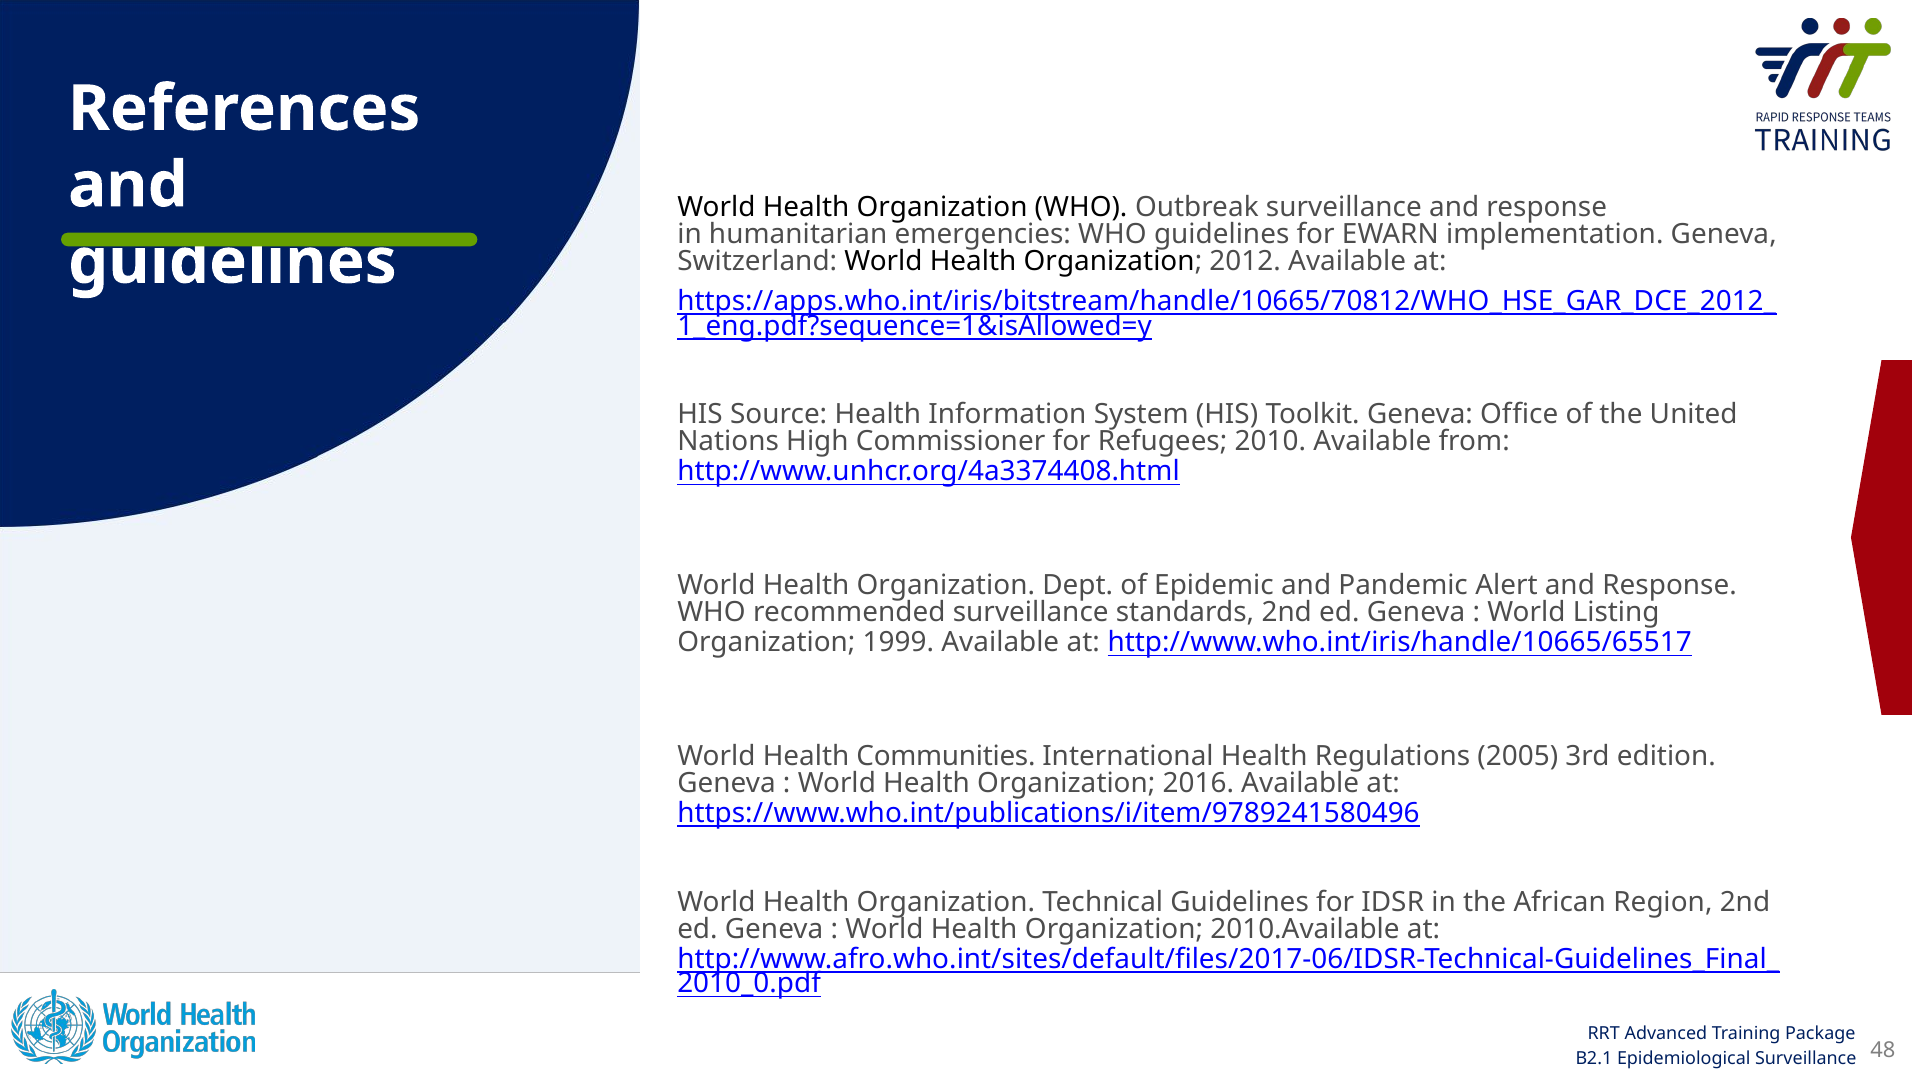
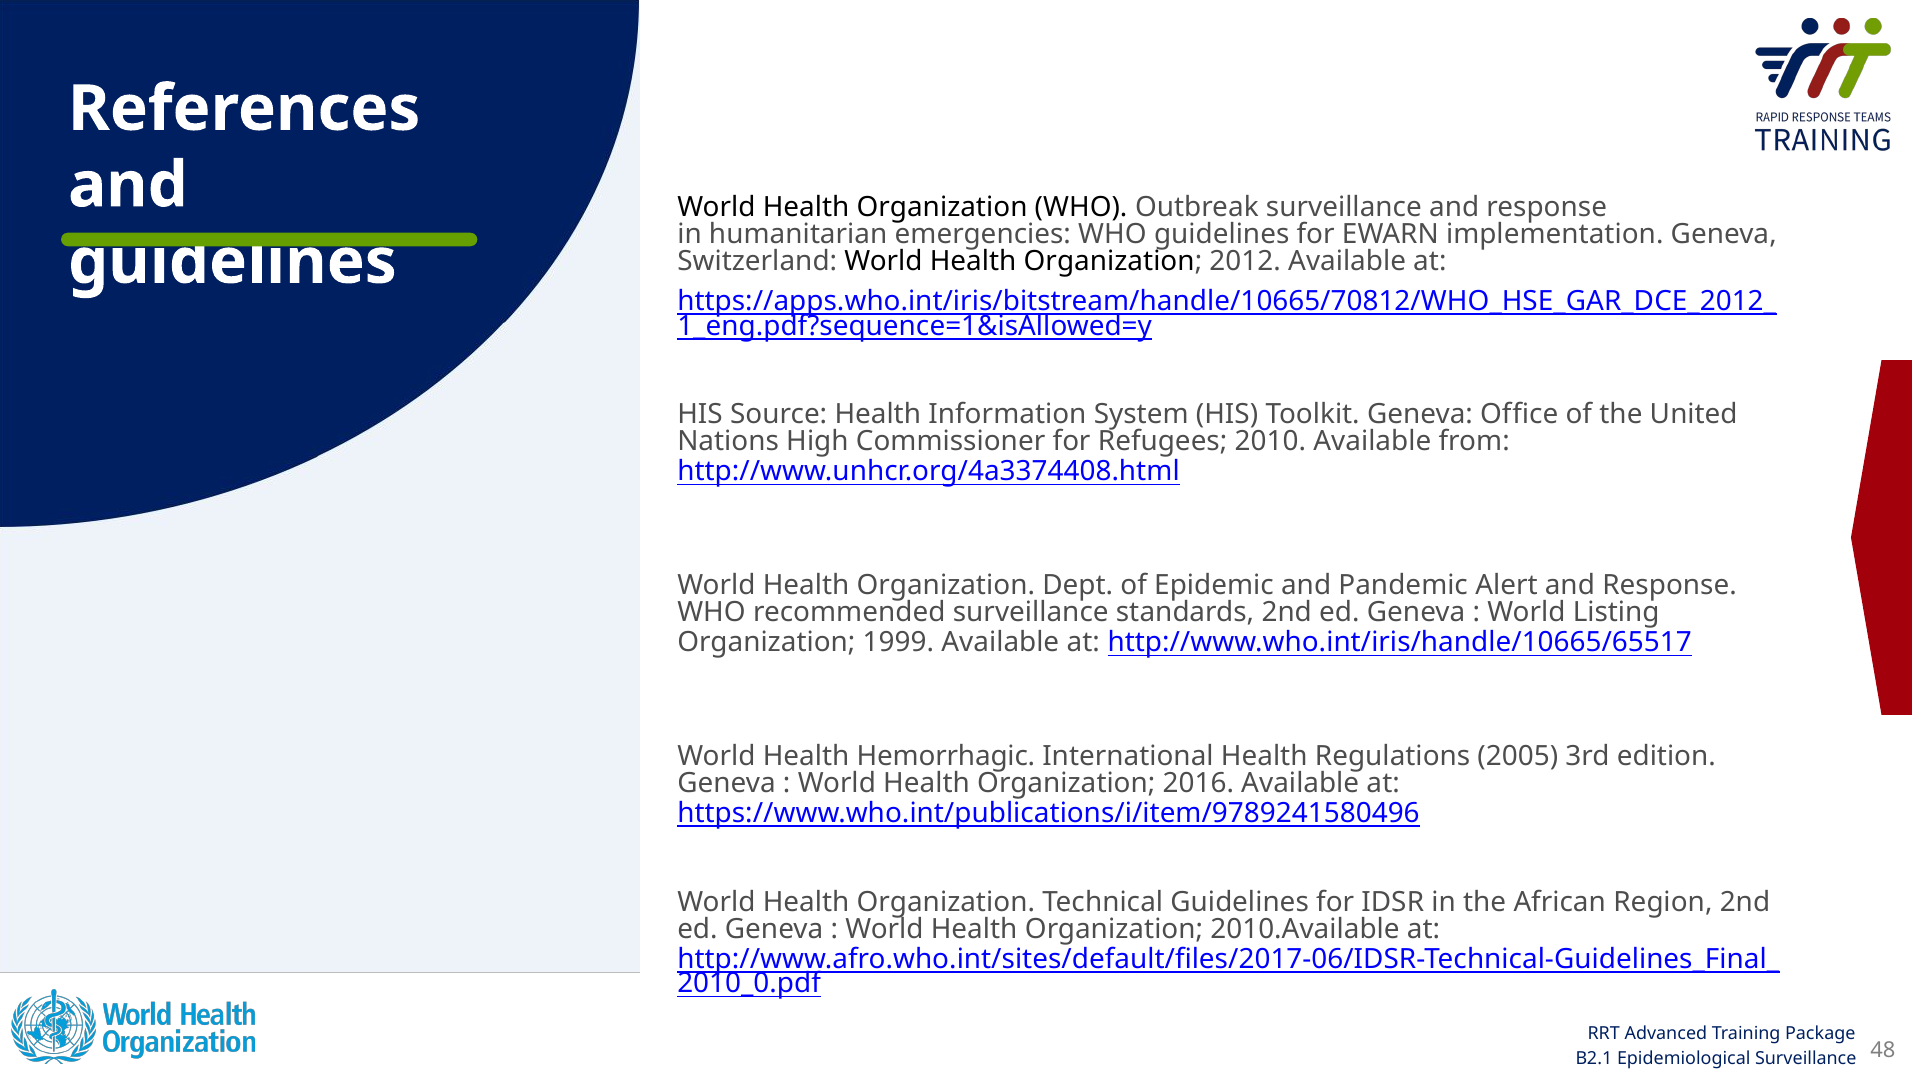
Communities: Communities -> Hemorrhagic (946, 757)
